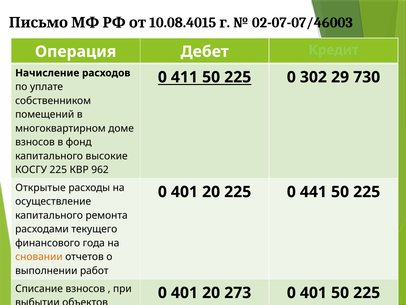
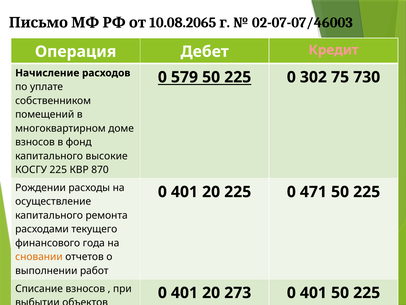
10.08.4015: 10.08.4015 -> 10.08.2065 (183, 23)
Кредит colour: light green -> pink (334, 50)
411: 411 -> 579 (184, 77)
29: 29 -> 75 (340, 77)
962: 962 -> 870 (100, 170)
Открытые: Открытые -> Рождении (41, 187)
441: 441 -> 471 (313, 192)
